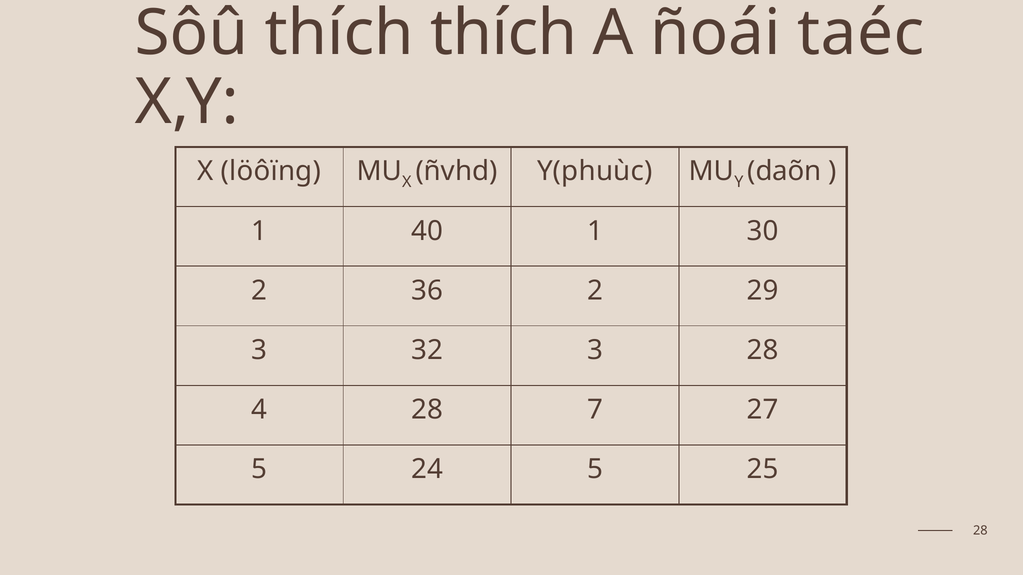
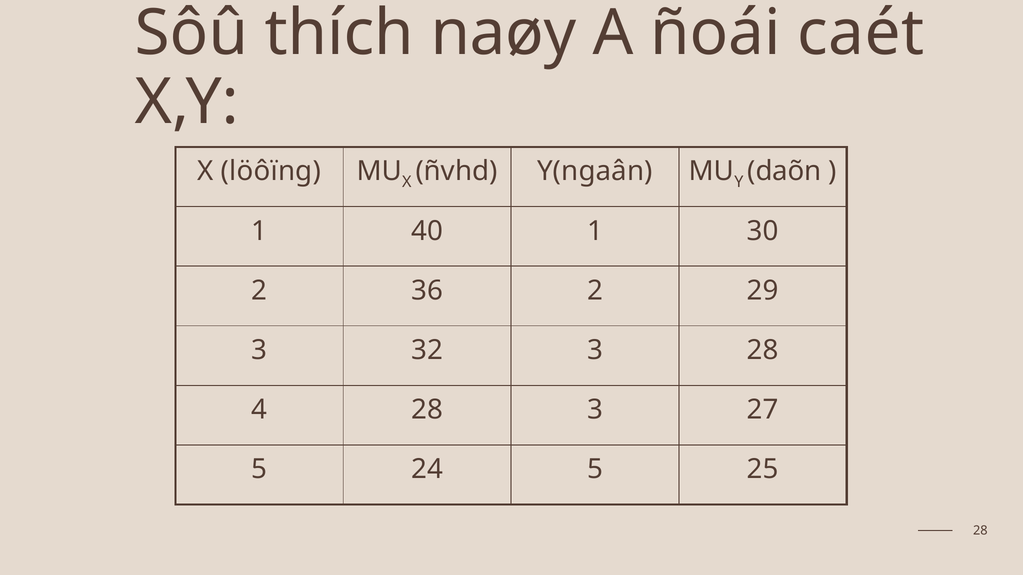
thích thích: thích -> naøy (504, 33)
taéc: taéc -> caét (861, 33)
Y(phuùc: Y(phuùc -> Y(ngaân (595, 171)
28 7: 7 -> 3 (595, 410)
